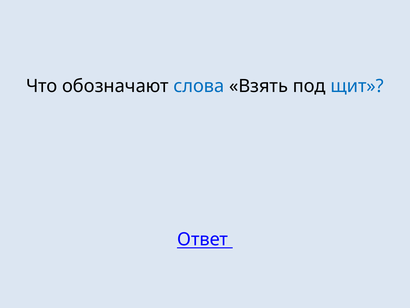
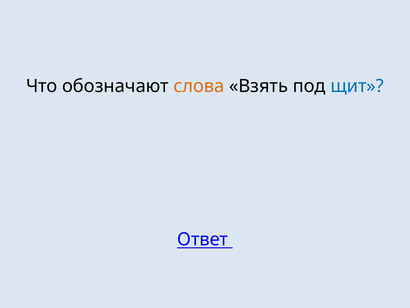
слова colour: blue -> orange (199, 86)
